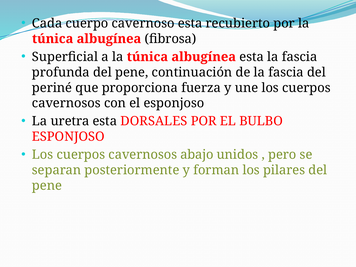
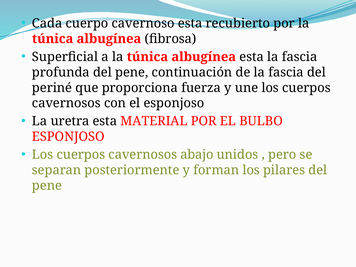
DORSALES: DORSALES -> MATERIAL (154, 121)
